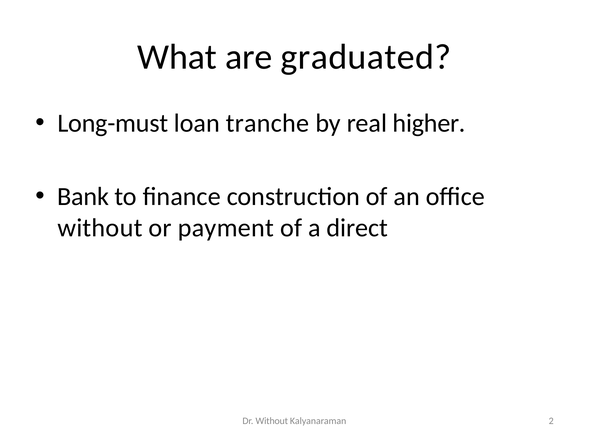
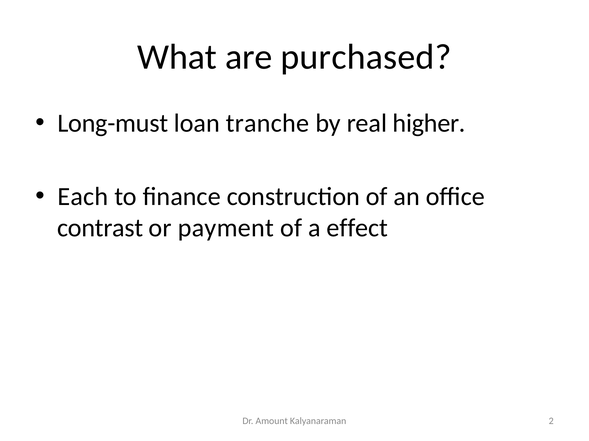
graduated: graduated -> purchased (366, 57)
Bank: Bank -> Each (83, 197)
without: without -> contrast (100, 228)
direct: direct -> effect (357, 228)
Dr Without: Without -> Amount (272, 422)
